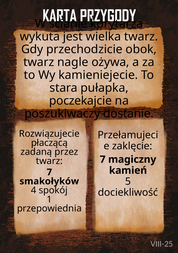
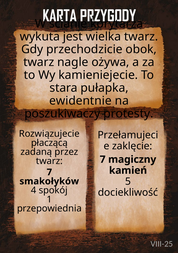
poczekajcie: poczekajcie -> ewidentnie (80, 101)
dostanie: dostanie -> protesty (128, 113)
